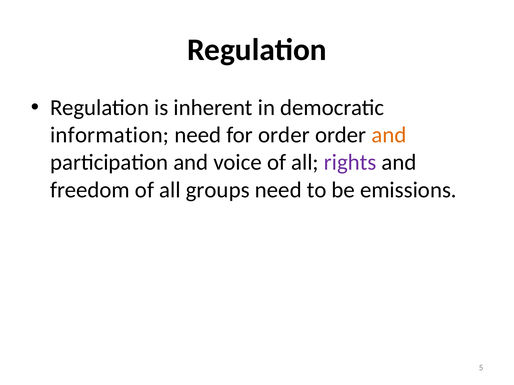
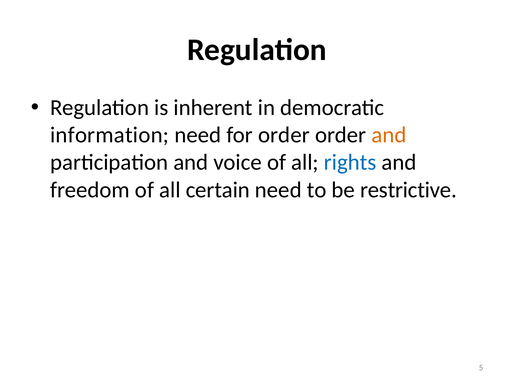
rights colour: purple -> blue (350, 163)
groups: groups -> certain (218, 190)
emissions: emissions -> restrictive (408, 190)
